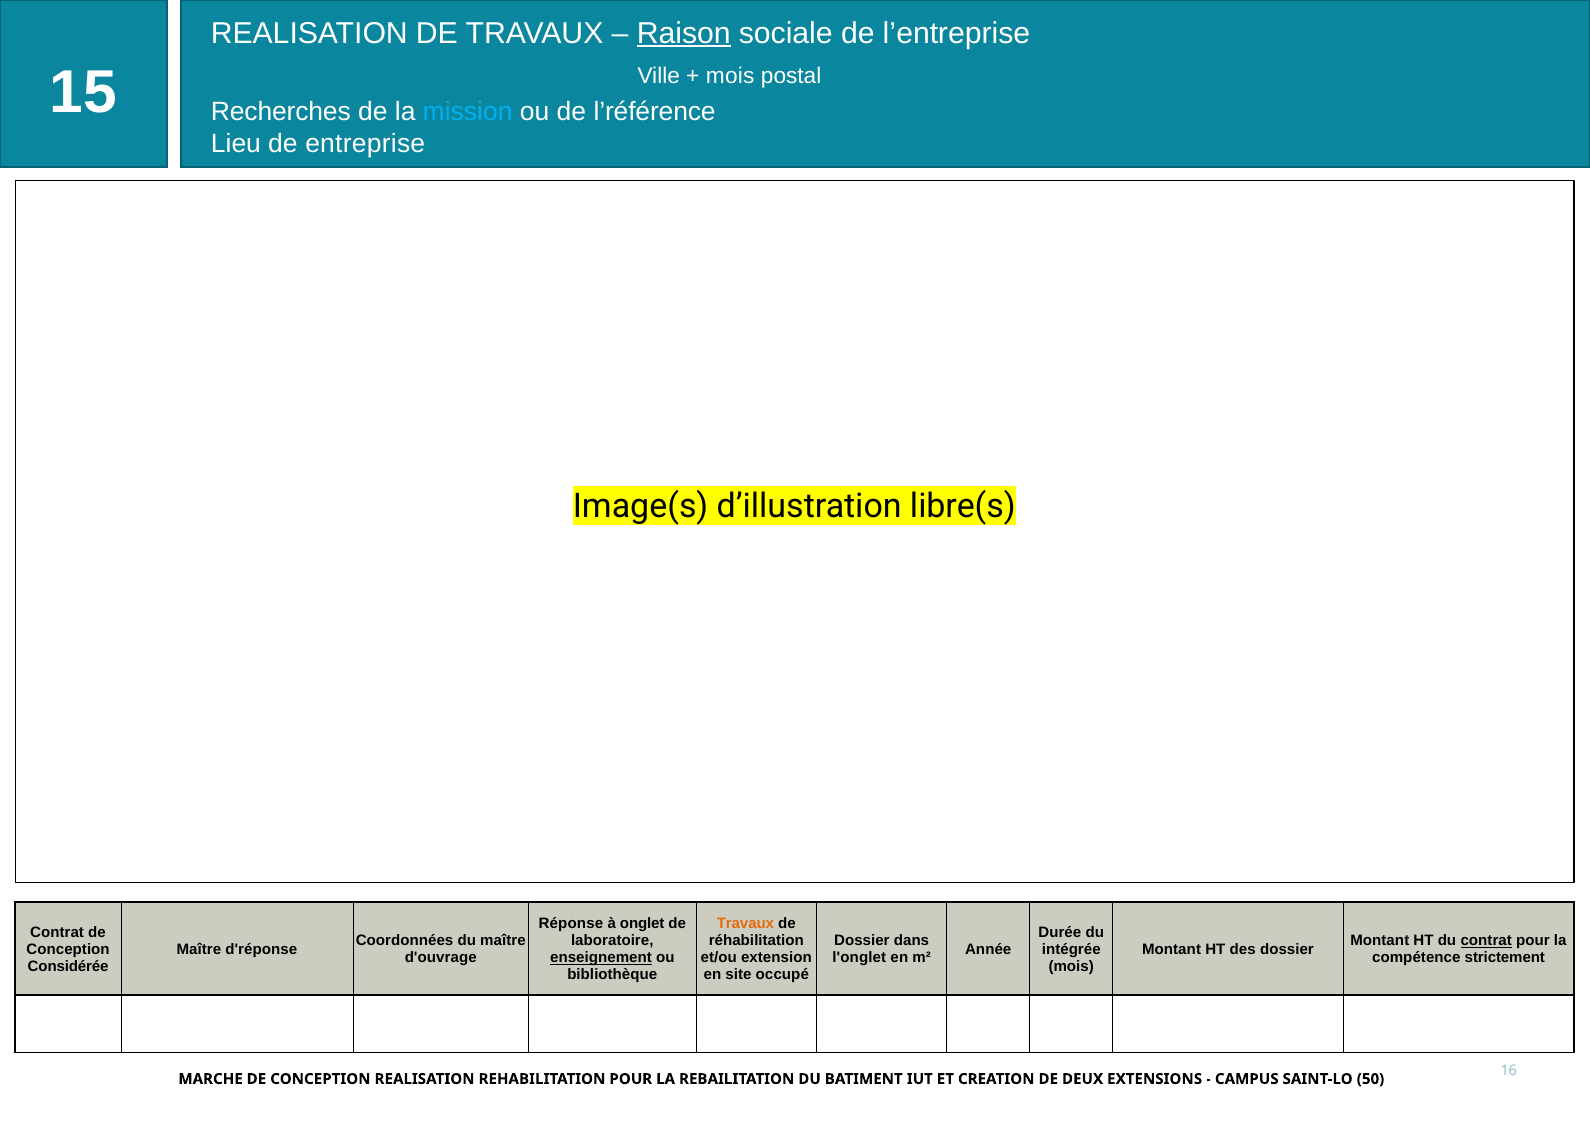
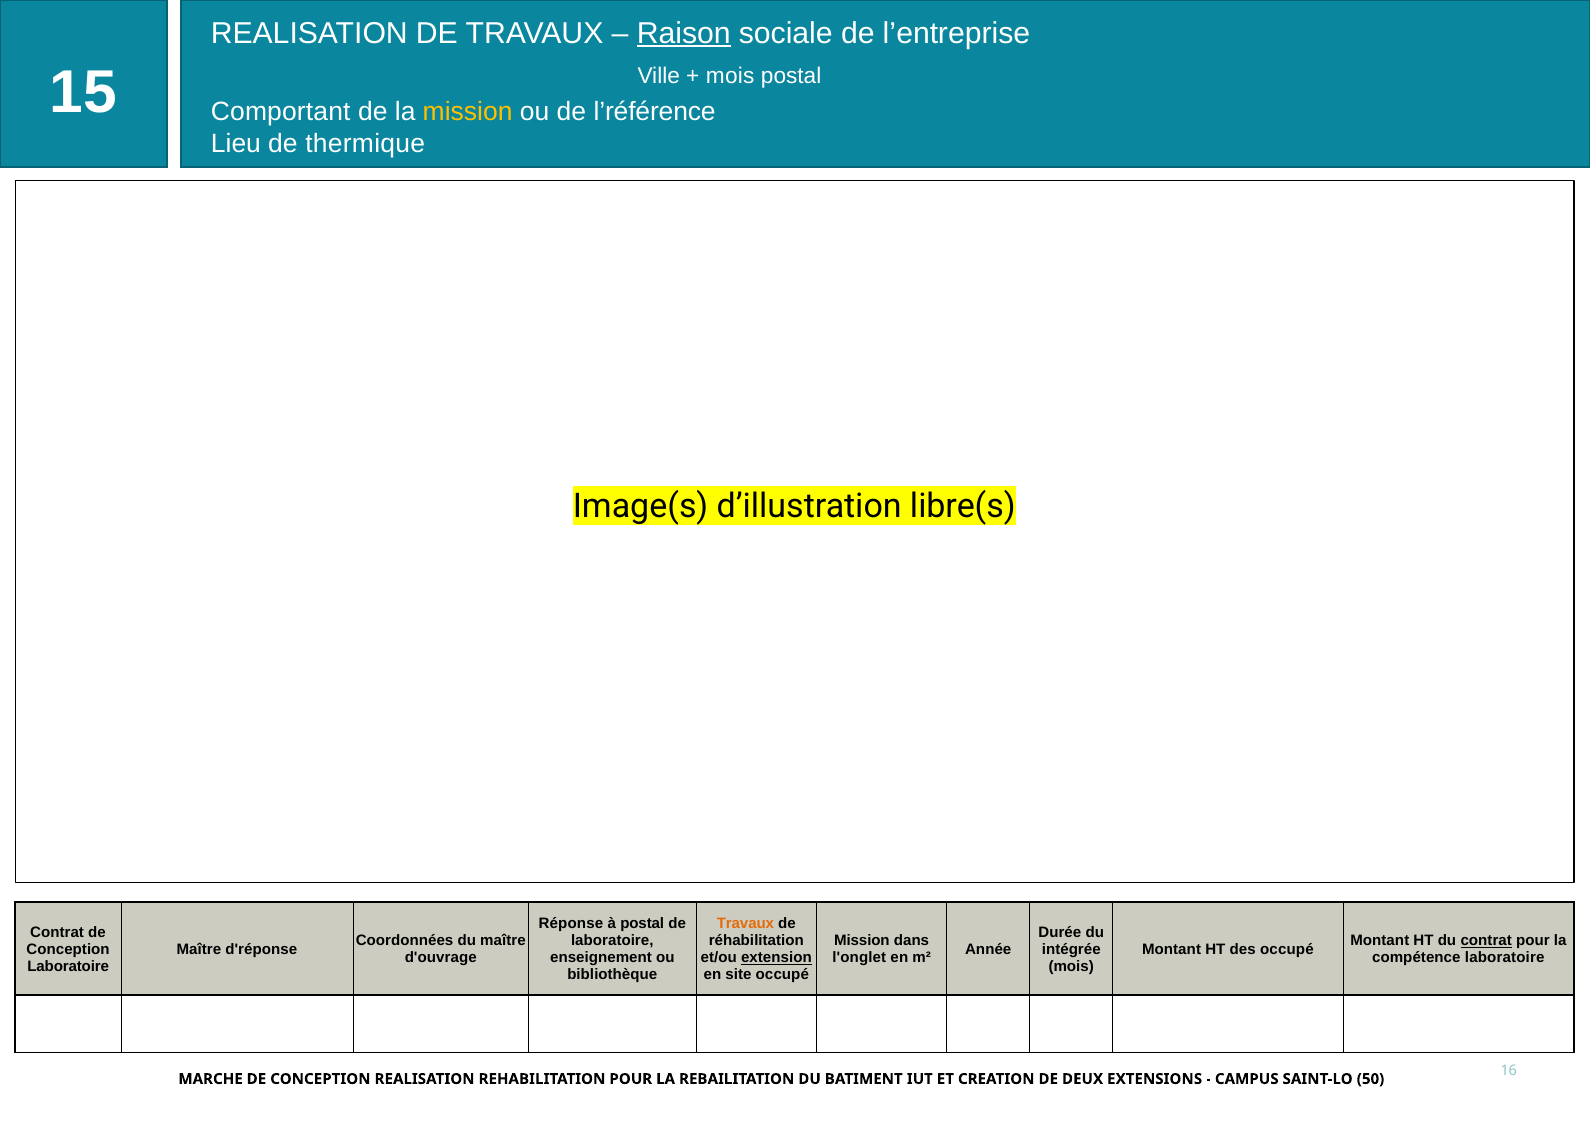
Recherches: Recherches -> Comportant (281, 112)
mission colour: light blue -> yellow (468, 112)
entreprise: entreprise -> thermique (365, 144)
à onglet: onglet -> postal (642, 924)
Dossier: Dossier -> Mission (862, 941)
des dossier: dossier -> occupé (1287, 949)
enseignement underline: present -> none (601, 958)
extension underline: none -> present (776, 958)
compétence strictement: strictement -> laboratoire (1505, 958)
Considérée: Considérée -> Laboratoire (68, 966)
